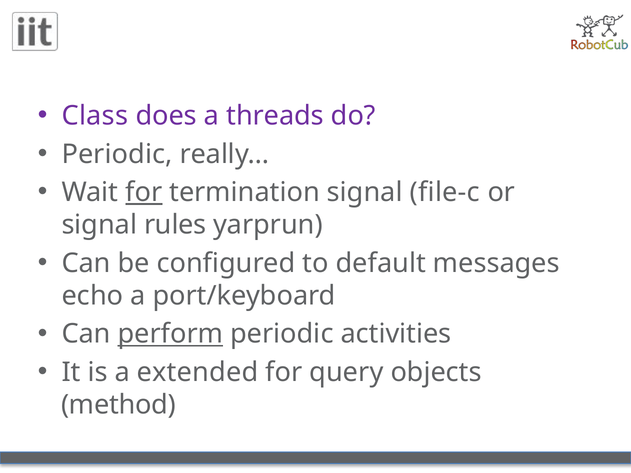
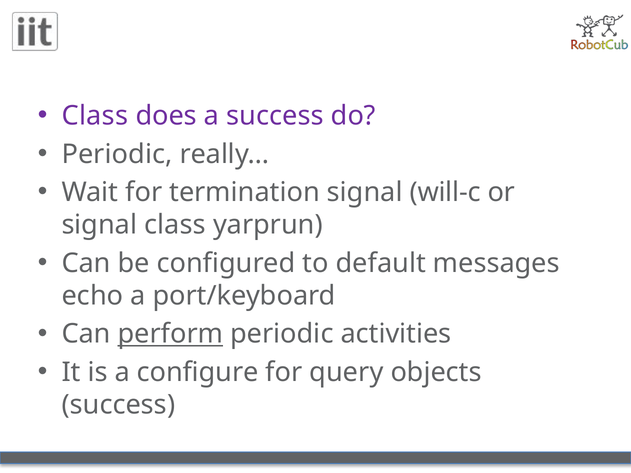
a threads: threads -> success (275, 116)
for underline: present -> none (144, 192)
file-c: file-c -> will-c (445, 192)
signal rules: rules -> class (175, 225)
extended: extended -> configure (198, 372)
method: method -> success (118, 405)
